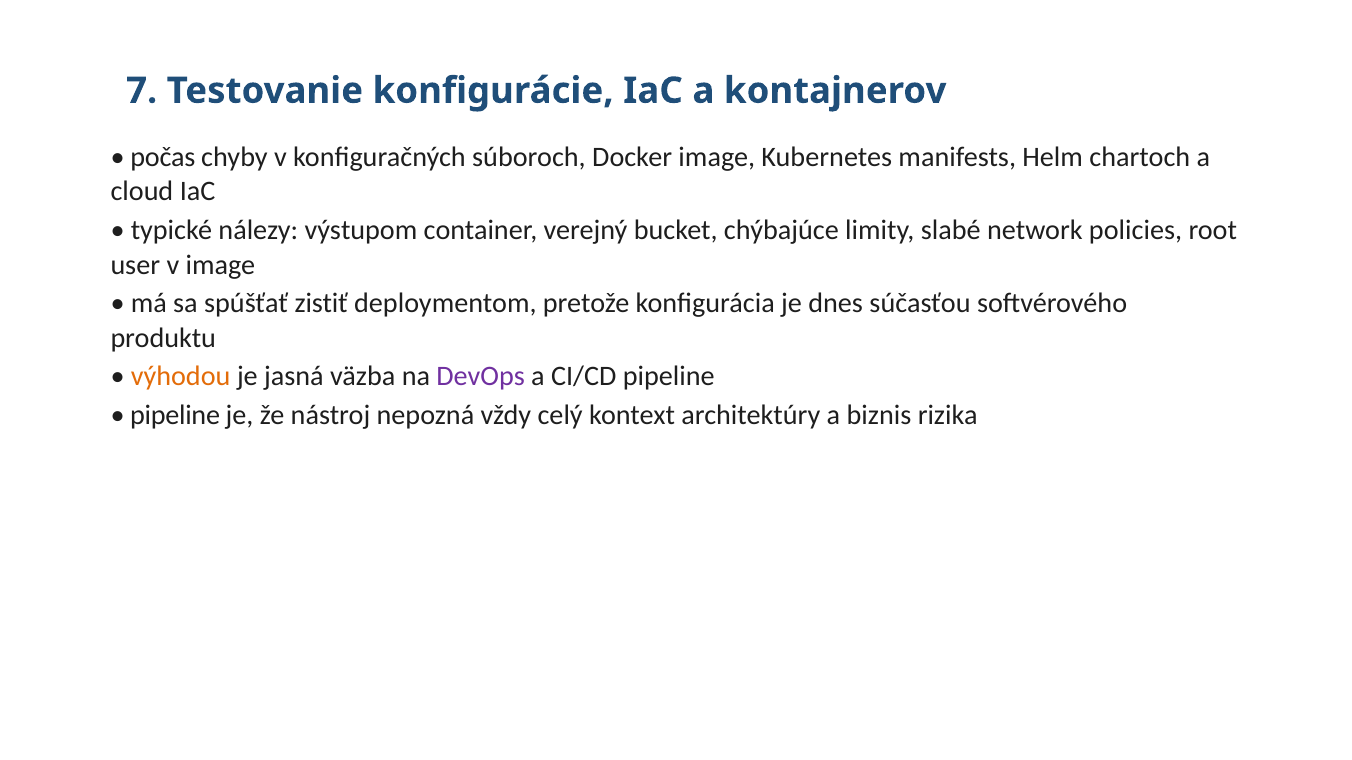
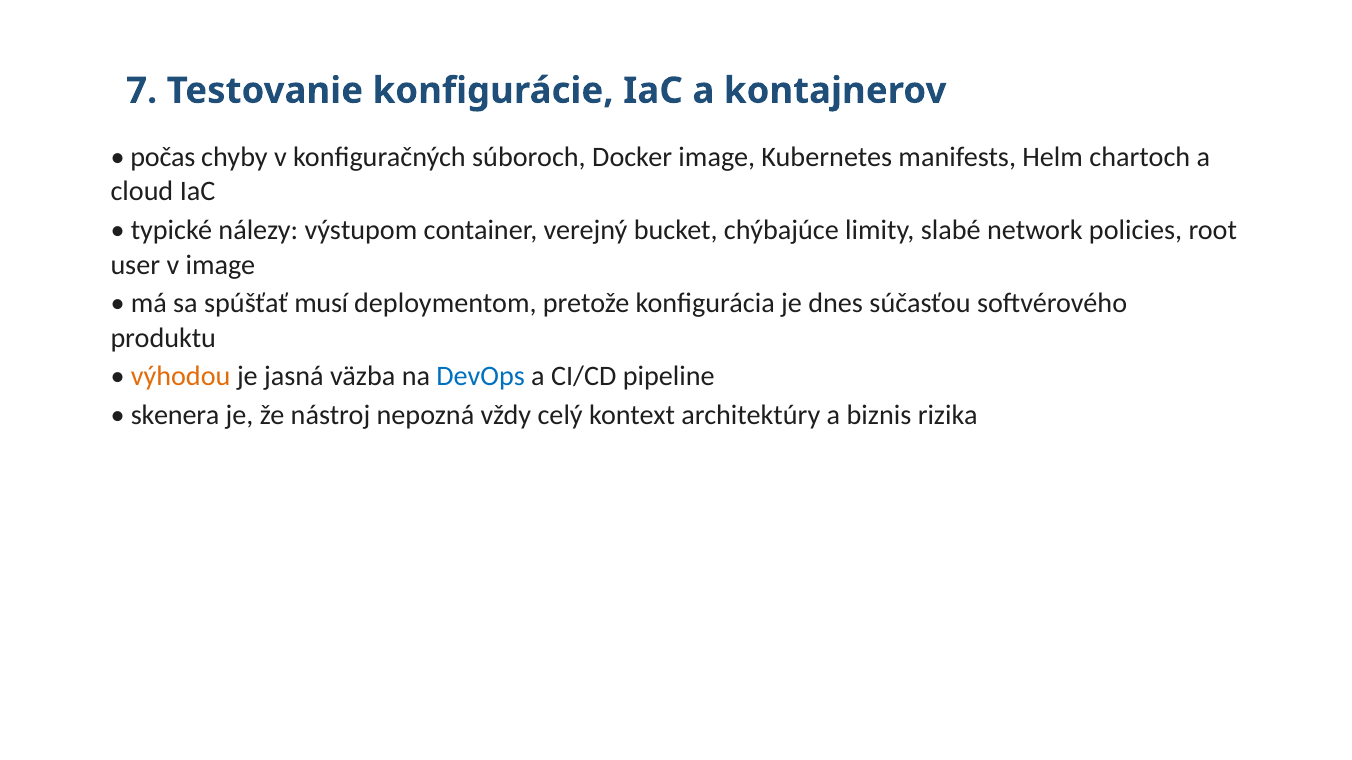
zistiť: zistiť -> musí (321, 304)
DevOps colour: purple -> blue (481, 377)
pipeline: pipeline -> skenera (175, 415)
